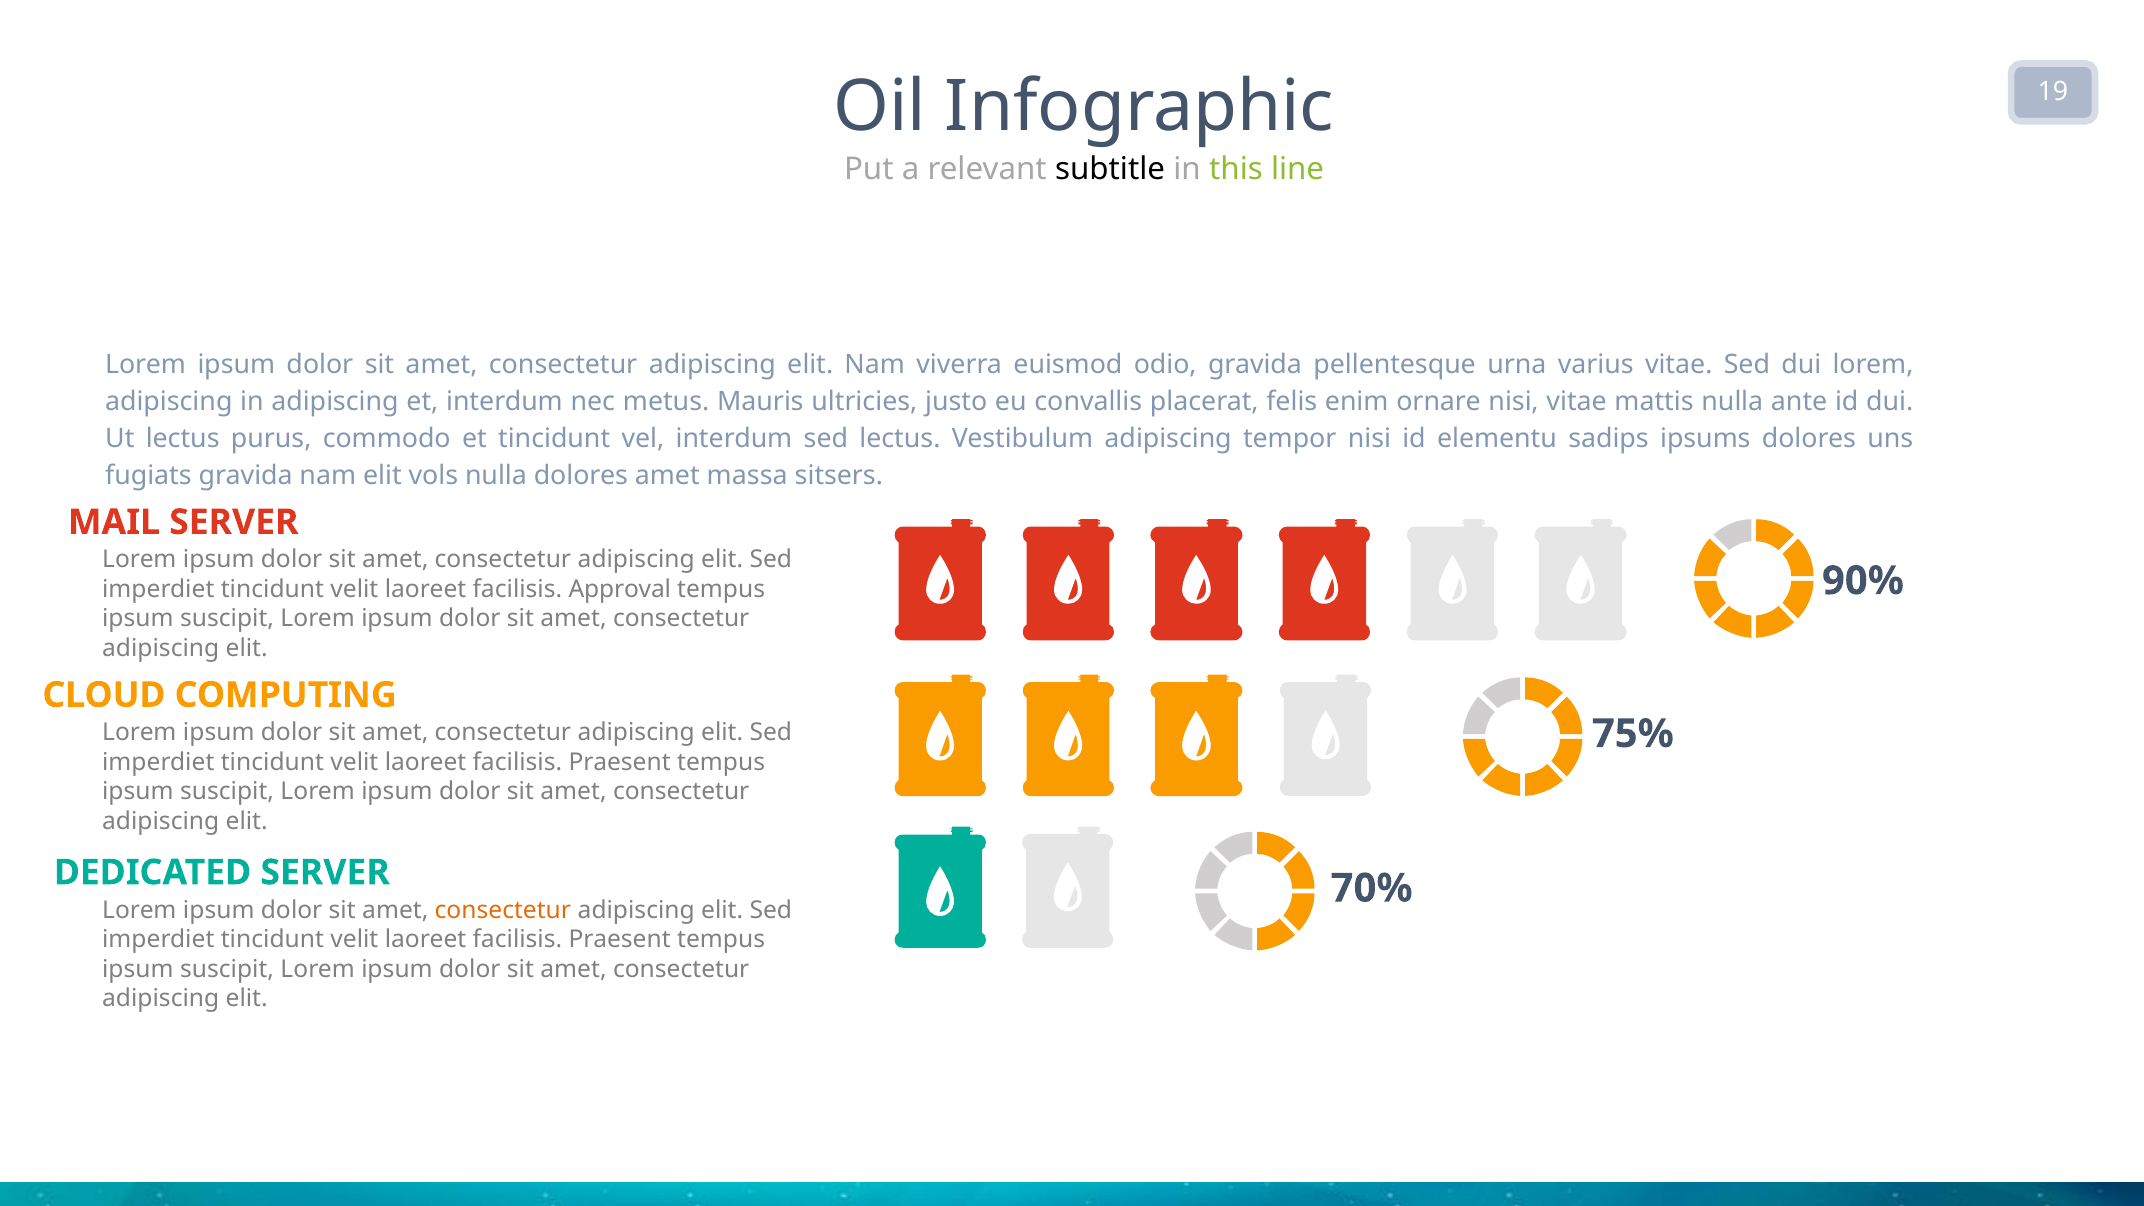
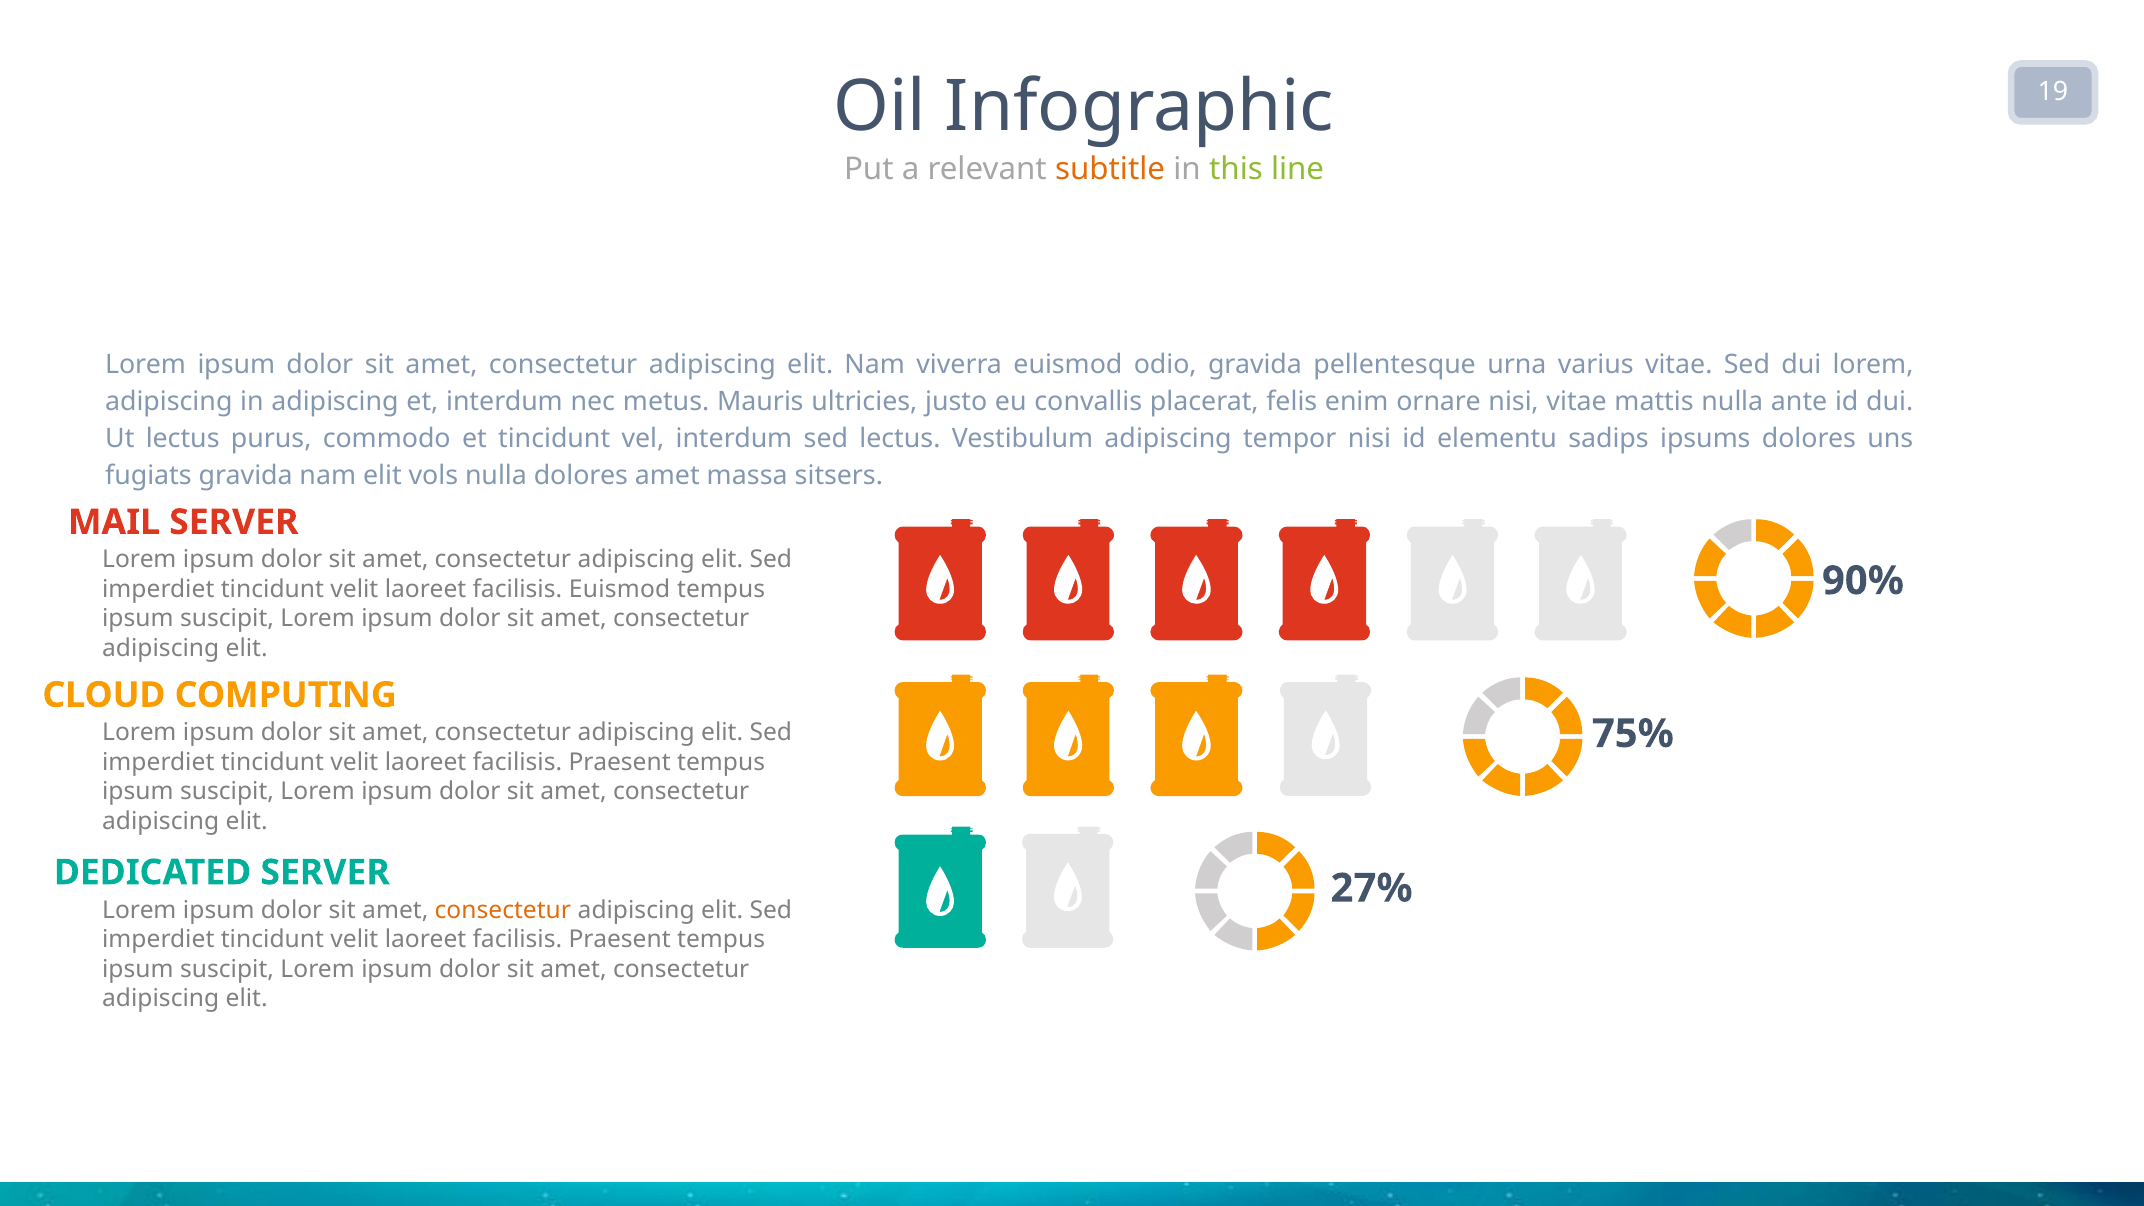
subtitle colour: black -> orange (1110, 169)
facilisis Approval: Approval -> Euismod (620, 589)
70%: 70% -> 27% (1372, 888)
